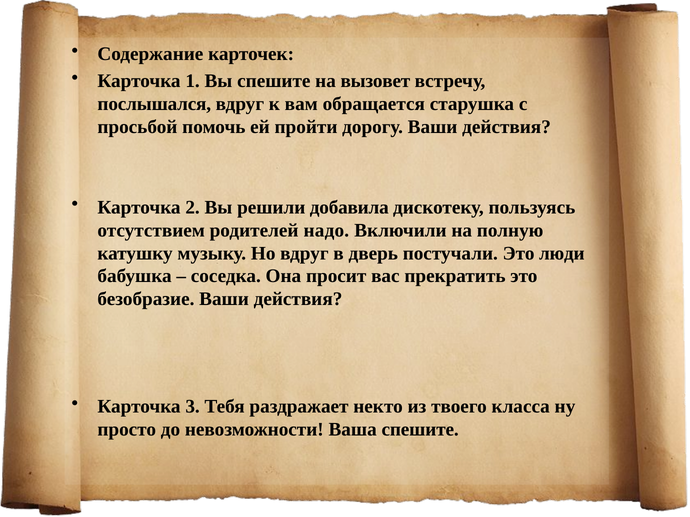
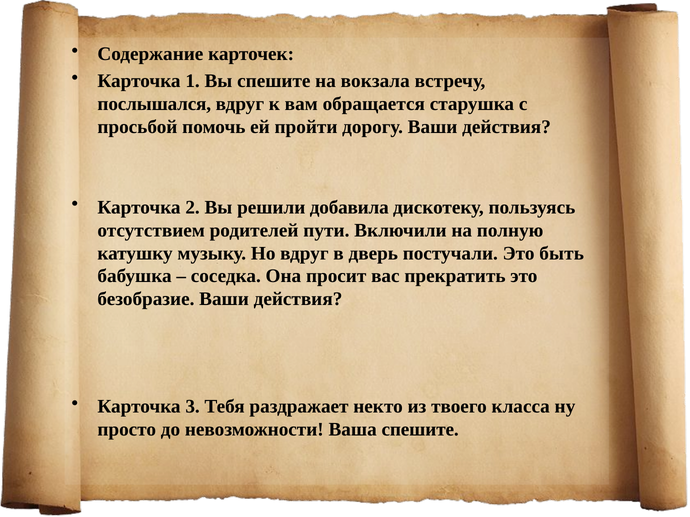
вызовет: вызовет -> вокзала (375, 81)
надо: надо -> пути (326, 230)
люди: люди -> быть (562, 253)
